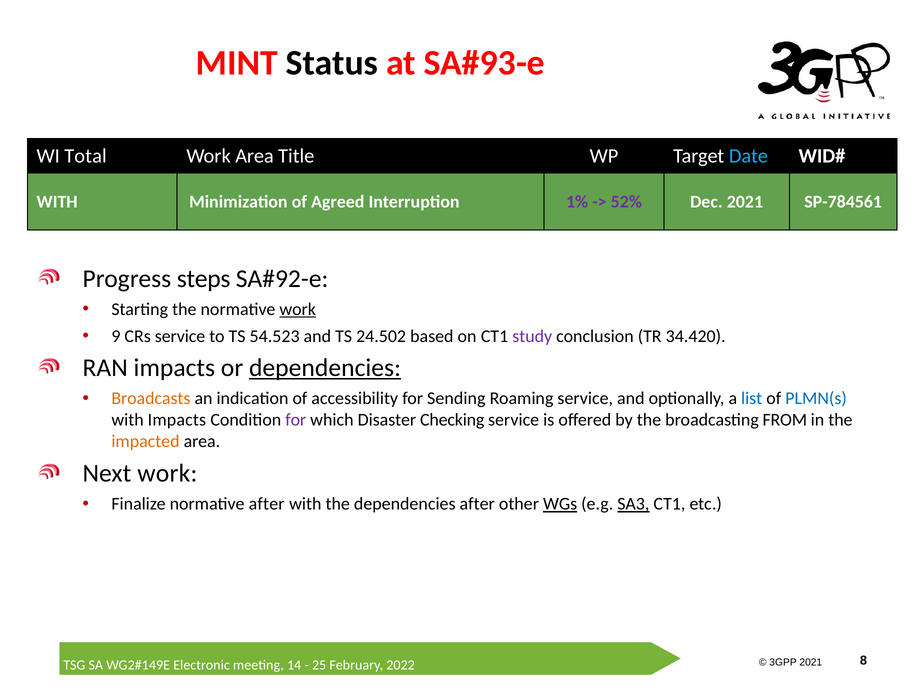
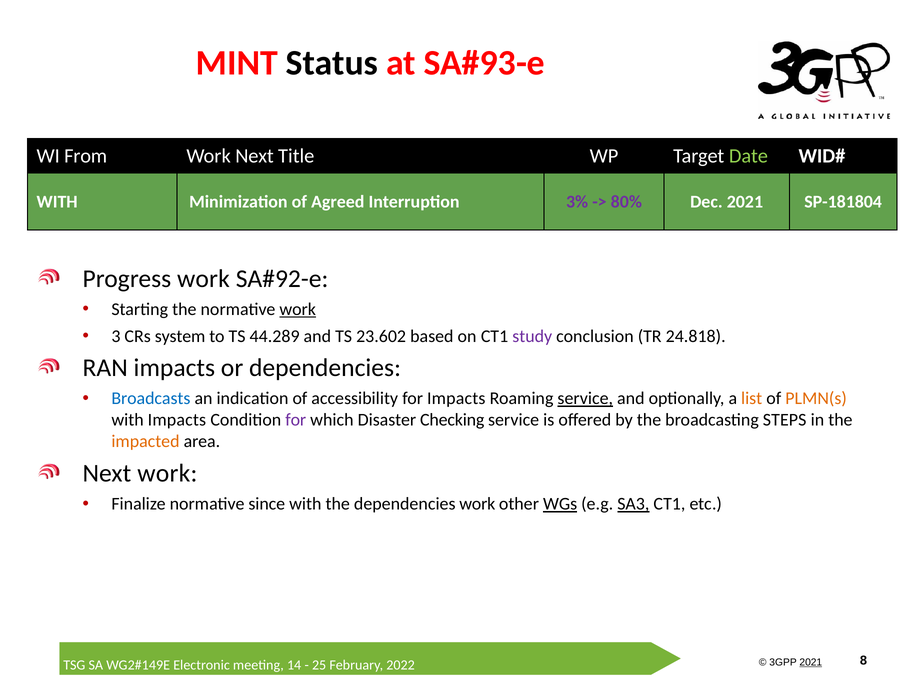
Total: Total -> From (86, 156)
Work Area: Area -> Next (255, 156)
Date colour: light blue -> light green (748, 156)
1%: 1% -> 3% (577, 202)
52%: 52% -> 80% (626, 202)
SP-784561: SP-784561 -> SP-181804 (843, 202)
Progress steps: steps -> work (203, 279)
9: 9 -> 3 (116, 336)
CRs service: service -> system (180, 336)
54.523: 54.523 -> 44.289 (275, 336)
24.502: 24.502 -> 23.602 (381, 336)
34.420: 34.420 -> 24.818 (696, 336)
dependencies underline: present -> none (325, 368)
Broadcasts colour: orange -> blue (151, 398)
for Sending: Sending -> Impacts (456, 398)
service underline: none -> present (585, 398)
list colour: blue -> orange (752, 398)
PLMN(s colour: blue -> orange (816, 398)
FROM: FROM -> STEPS (785, 420)
normative after: after -> since (267, 504)
dependencies after: after -> work (477, 504)
2021 underline: none -> present (811, 662)
